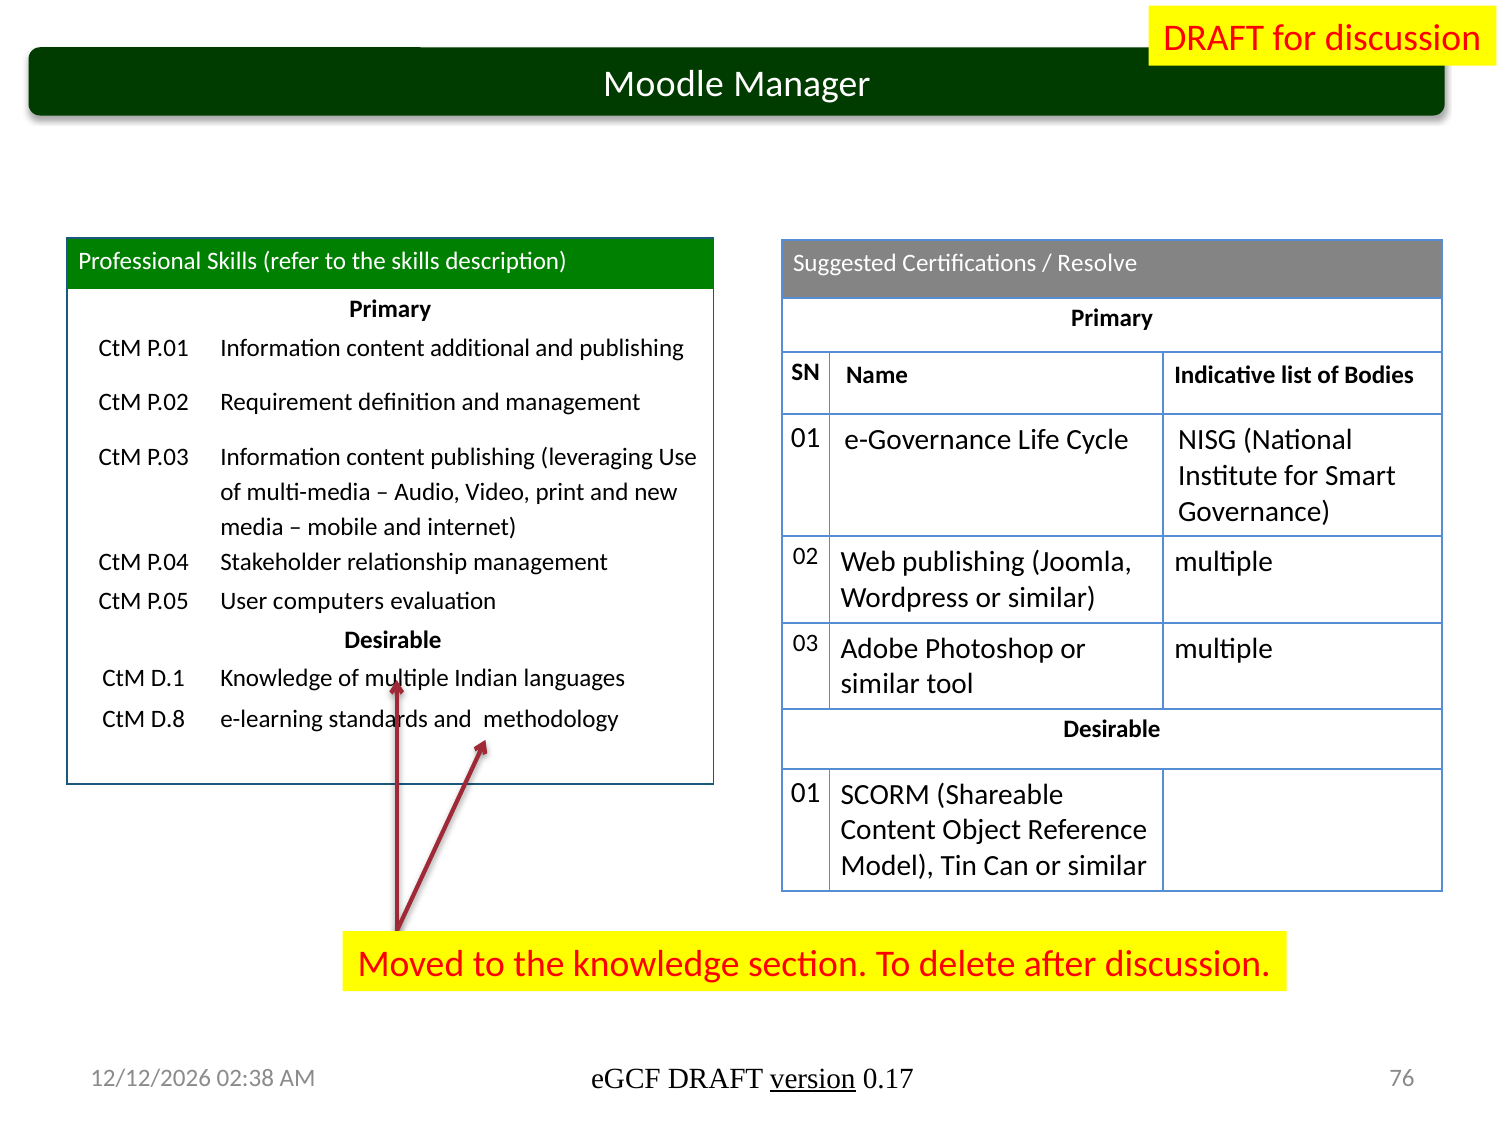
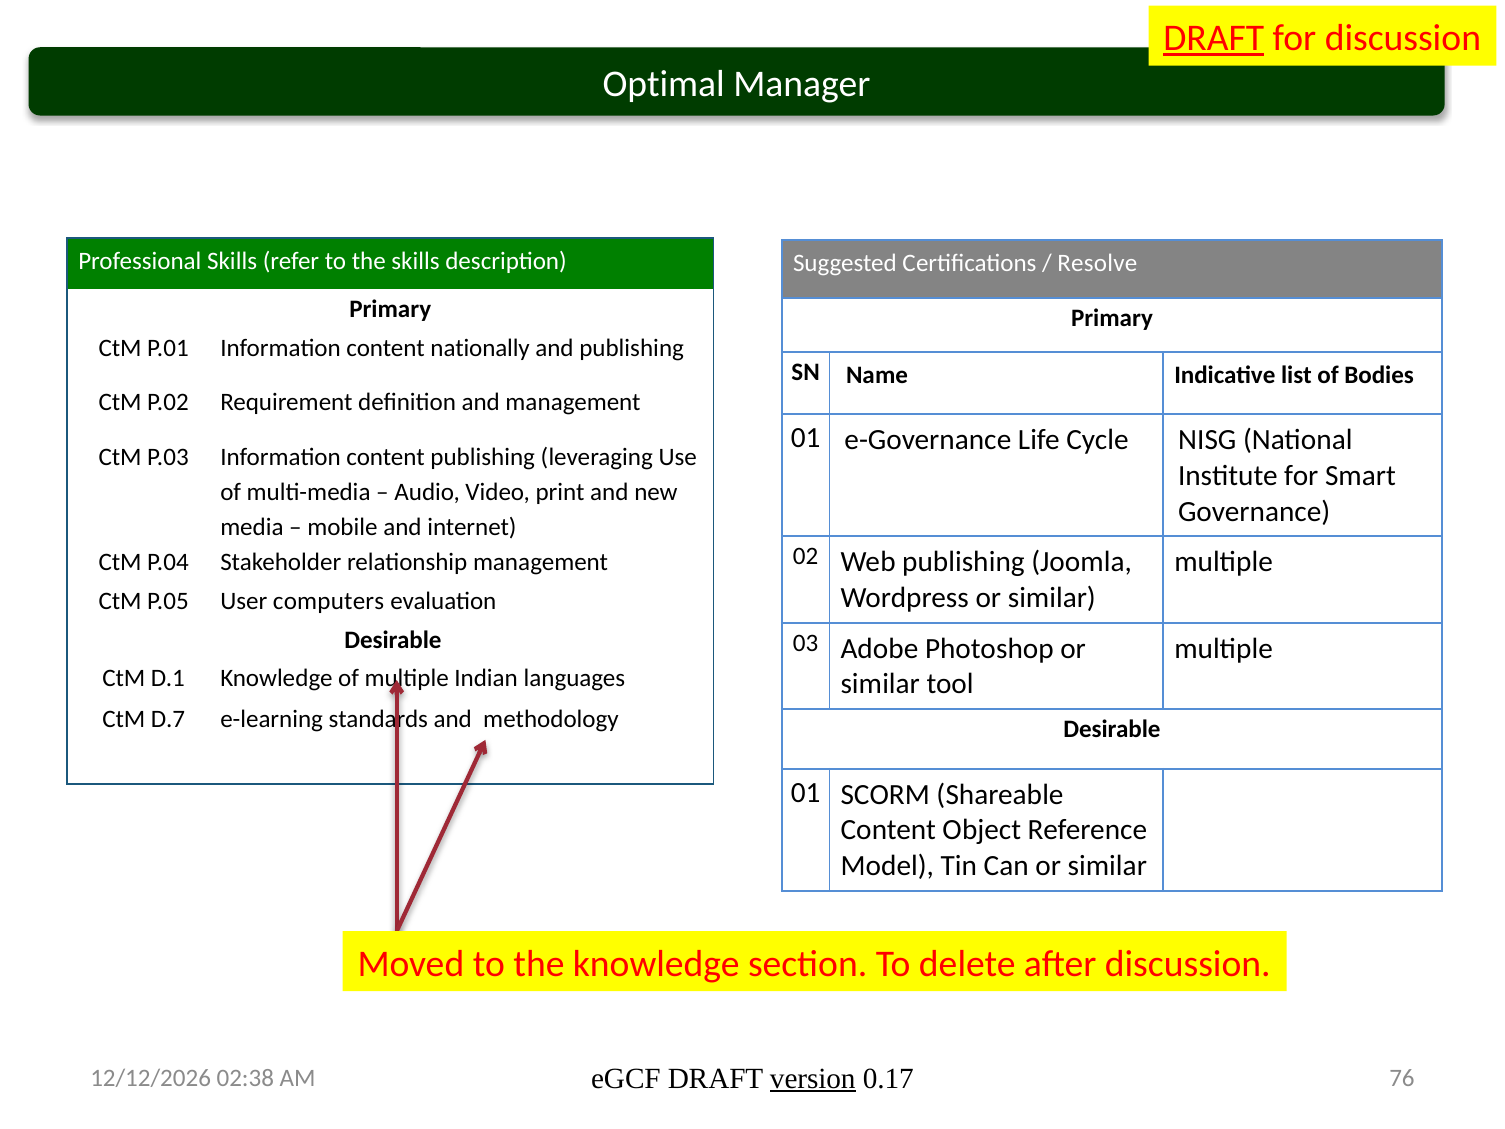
DRAFT underline: none -> present (1214, 38)
Moodle: Moodle -> Optimal (664, 84)
additional: additional -> nationally (480, 348)
D.8: D.8 -> D.7 (168, 719)
